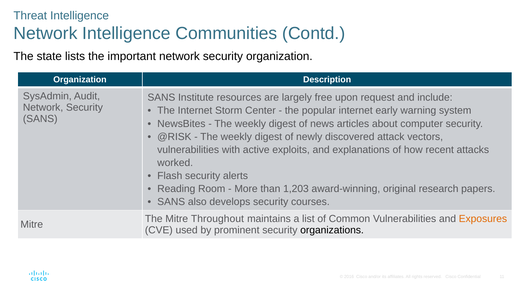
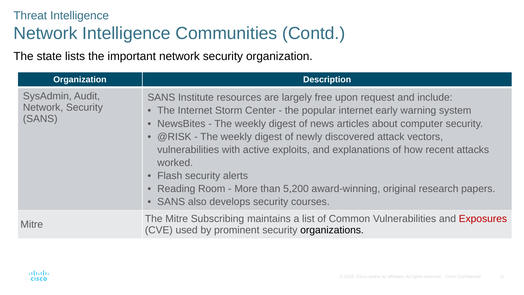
1,203: 1,203 -> 5,200 (296, 189)
Throughout: Throughout -> Subscribing (217, 219)
Exposures colour: orange -> red (483, 219)
